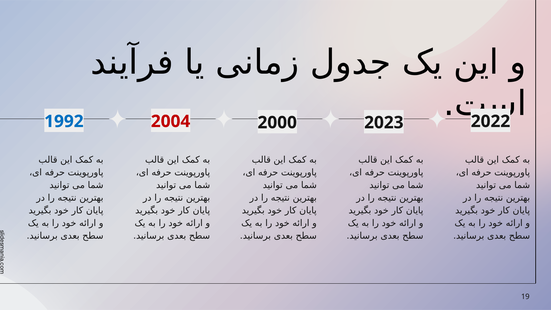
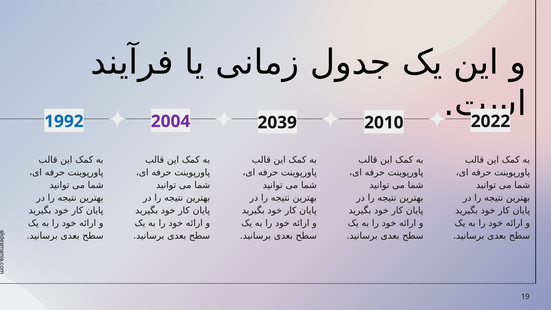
2004 colour: red -> purple (171, 121)
2000: 2000 -> 2039 (277, 123)
2023: 2023 -> 2010 (384, 123)
